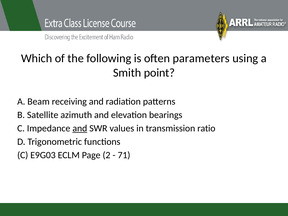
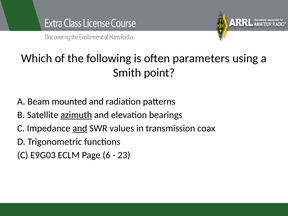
receiving: receiving -> mounted (69, 101)
azimuth underline: none -> present (76, 115)
ratio: ratio -> coax (206, 128)
2: 2 -> 6 (107, 155)
71: 71 -> 23 (124, 155)
